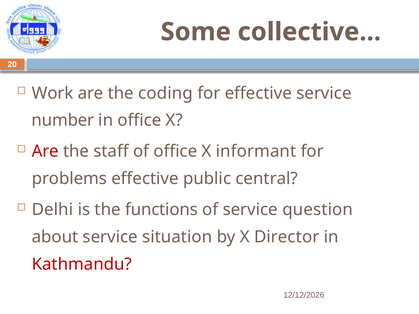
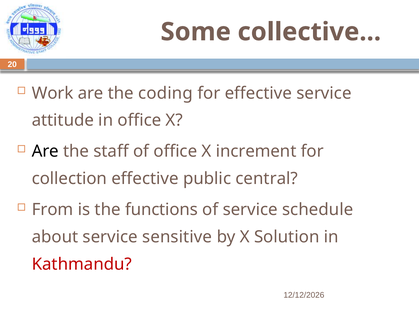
number: number -> attitude (63, 121)
Are colour: red -> black (45, 152)
informant: informant -> increment (256, 152)
problems: problems -> collection (69, 179)
Delhi: Delhi -> From (53, 210)
question: question -> schedule (318, 210)
situation: situation -> sensitive (177, 237)
Director: Director -> Solution (287, 237)
